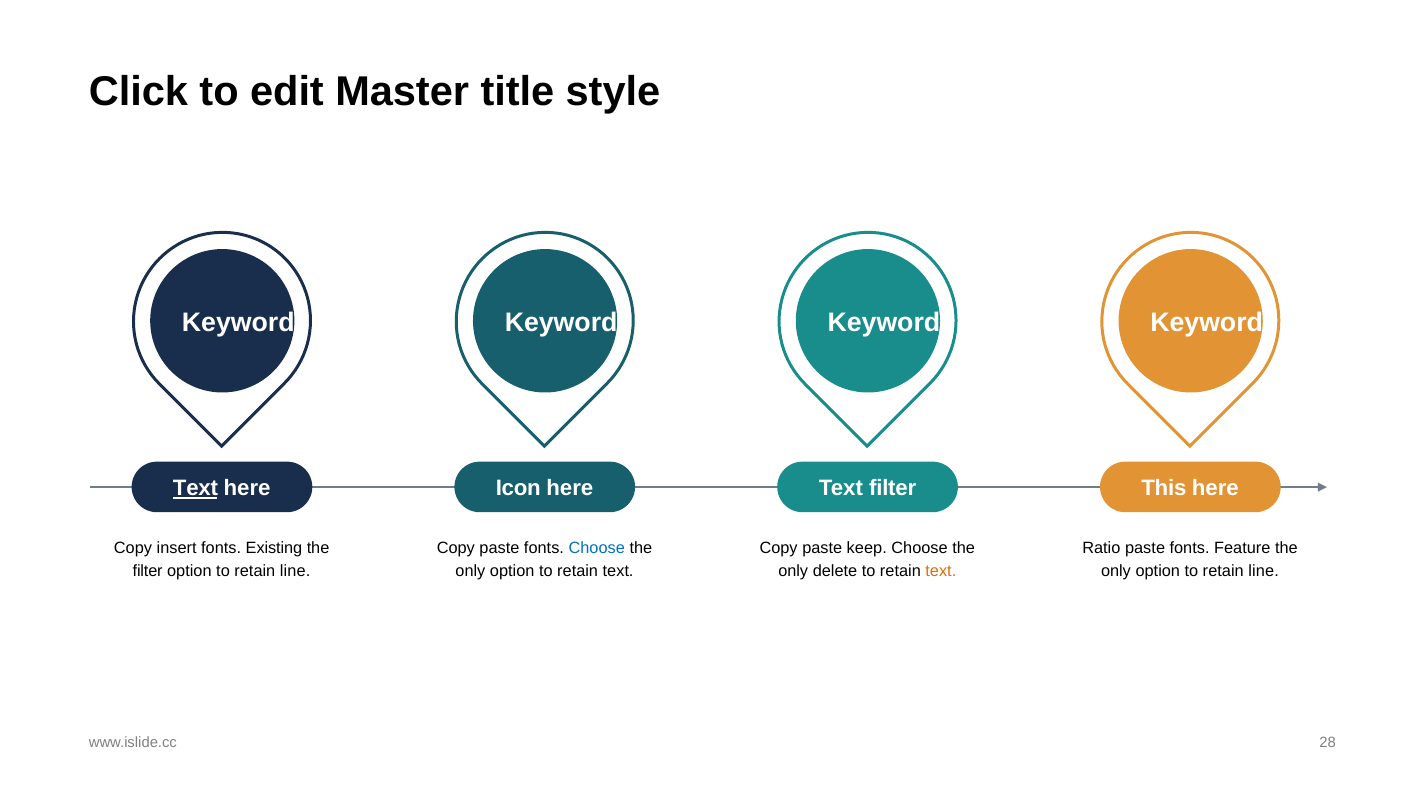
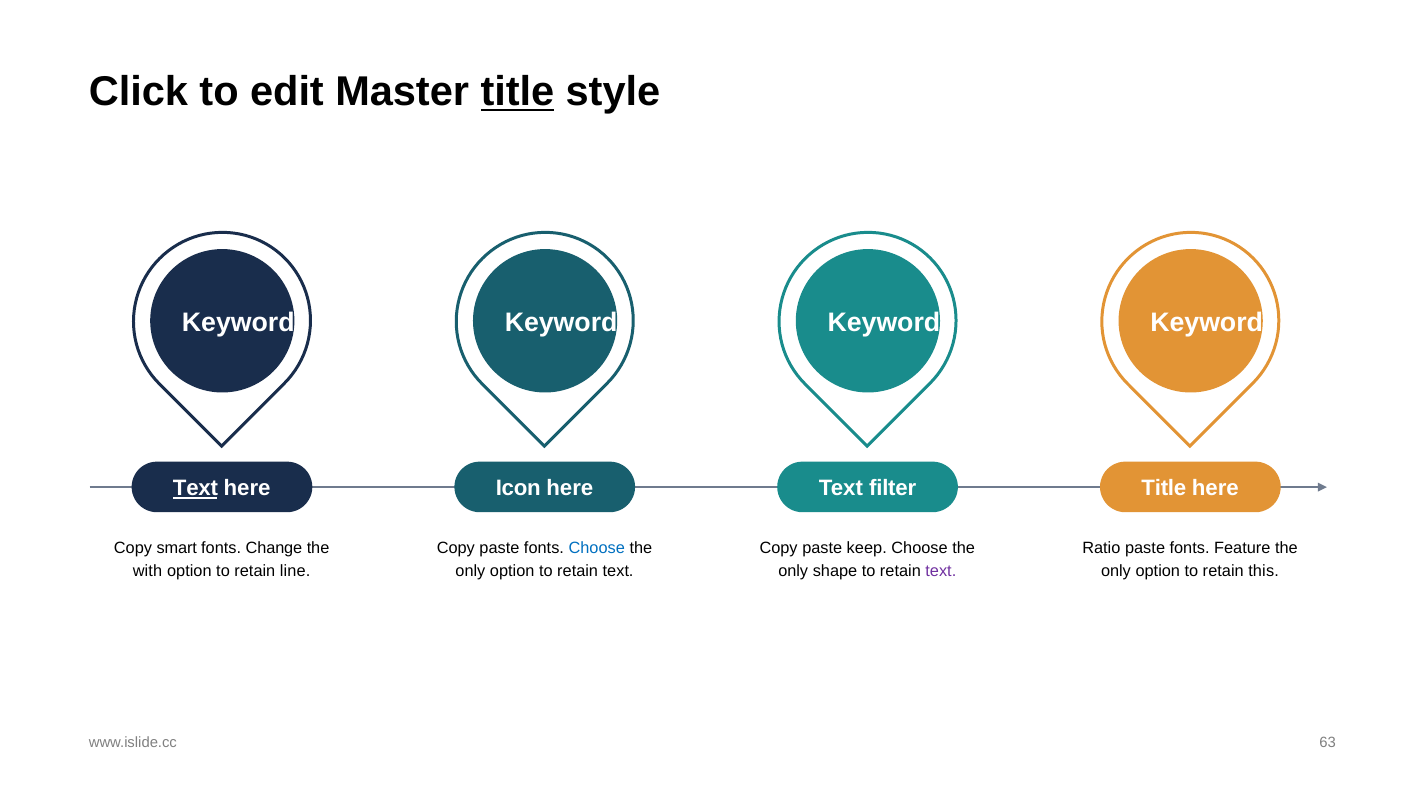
title underline: none -> present (517, 92)
This: This -> Title (1164, 488)
insert: insert -> smart (177, 548)
Existing: Existing -> Change (274, 548)
filter: filter -> with (148, 571)
delete: delete -> shape (835, 571)
text colour: orange -> purple (941, 571)
line: line -> this (1264, 571)
28: 28 -> 63 (1328, 742)
